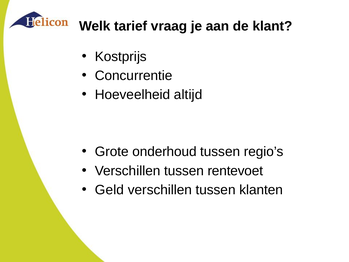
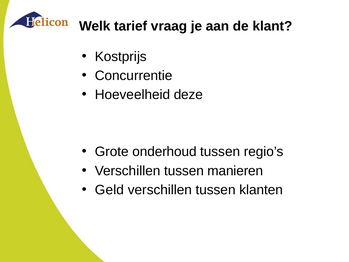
altijd: altijd -> deze (188, 95)
rentevoet: rentevoet -> manieren (235, 171)
